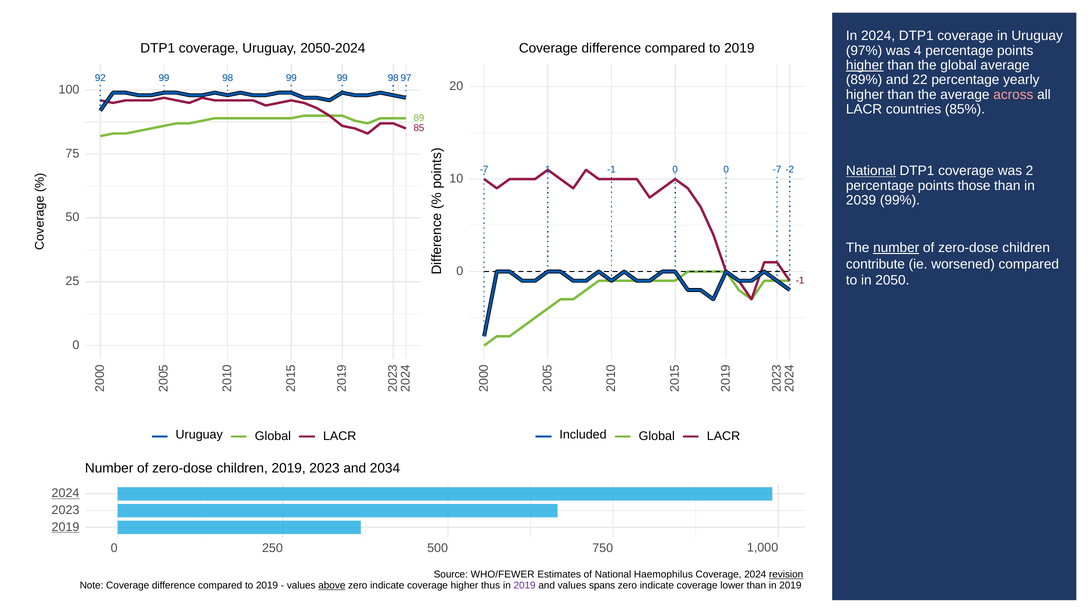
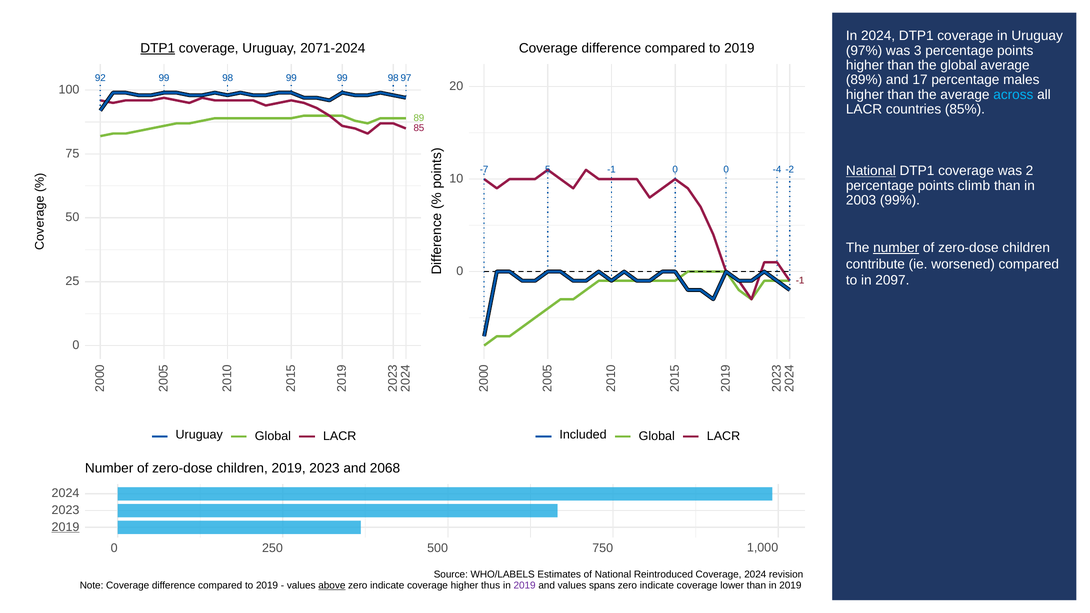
DTP1 underline: none -> present (158, 48)
2050-2024: 2050-2024 -> 2071-2024 (333, 48)
was 4: 4 -> 3 (918, 51)
higher underline: present -> none (865, 65)
22: 22 -> 17 (920, 80)
yearly: yearly -> males (1021, 80)
across colour: pink -> light blue (1013, 95)
-7 1: 1 -> 5 (548, 169)
0 -7: -7 -> -4 (777, 169)
those: those -> climb (974, 186)
2039: 2039 -> 2003 (861, 200)
2050: 2050 -> 2097 (892, 280)
2034: 2034 -> 2068 (385, 468)
2024 underline: present -> none (66, 493)
WHO/FEWER: WHO/FEWER -> WHO/LABELS (503, 575)
Haemophilus: Haemophilus -> Reintroduced (663, 575)
revision underline: present -> none (786, 575)
